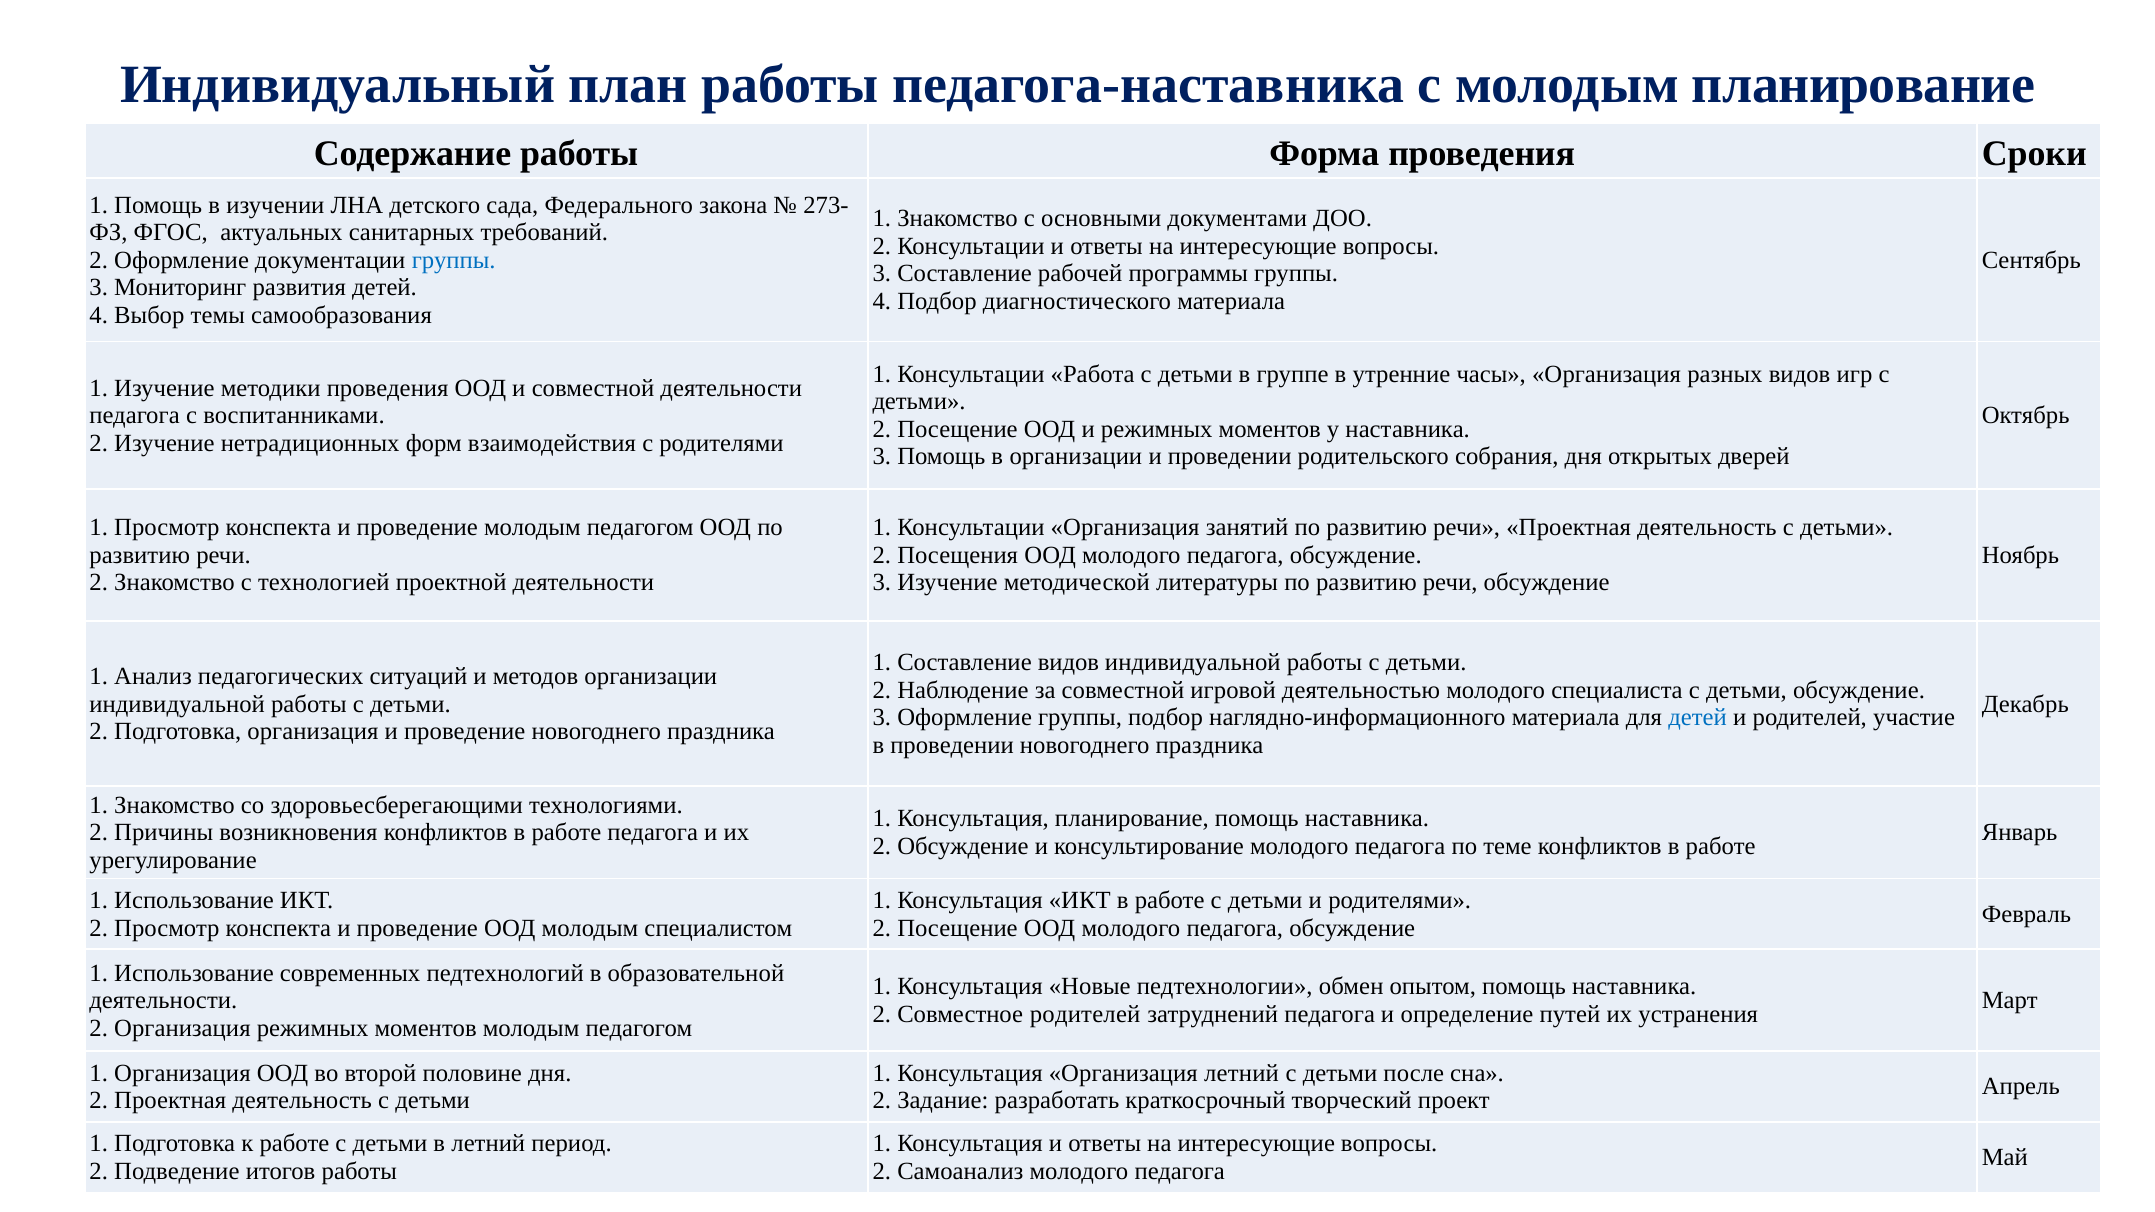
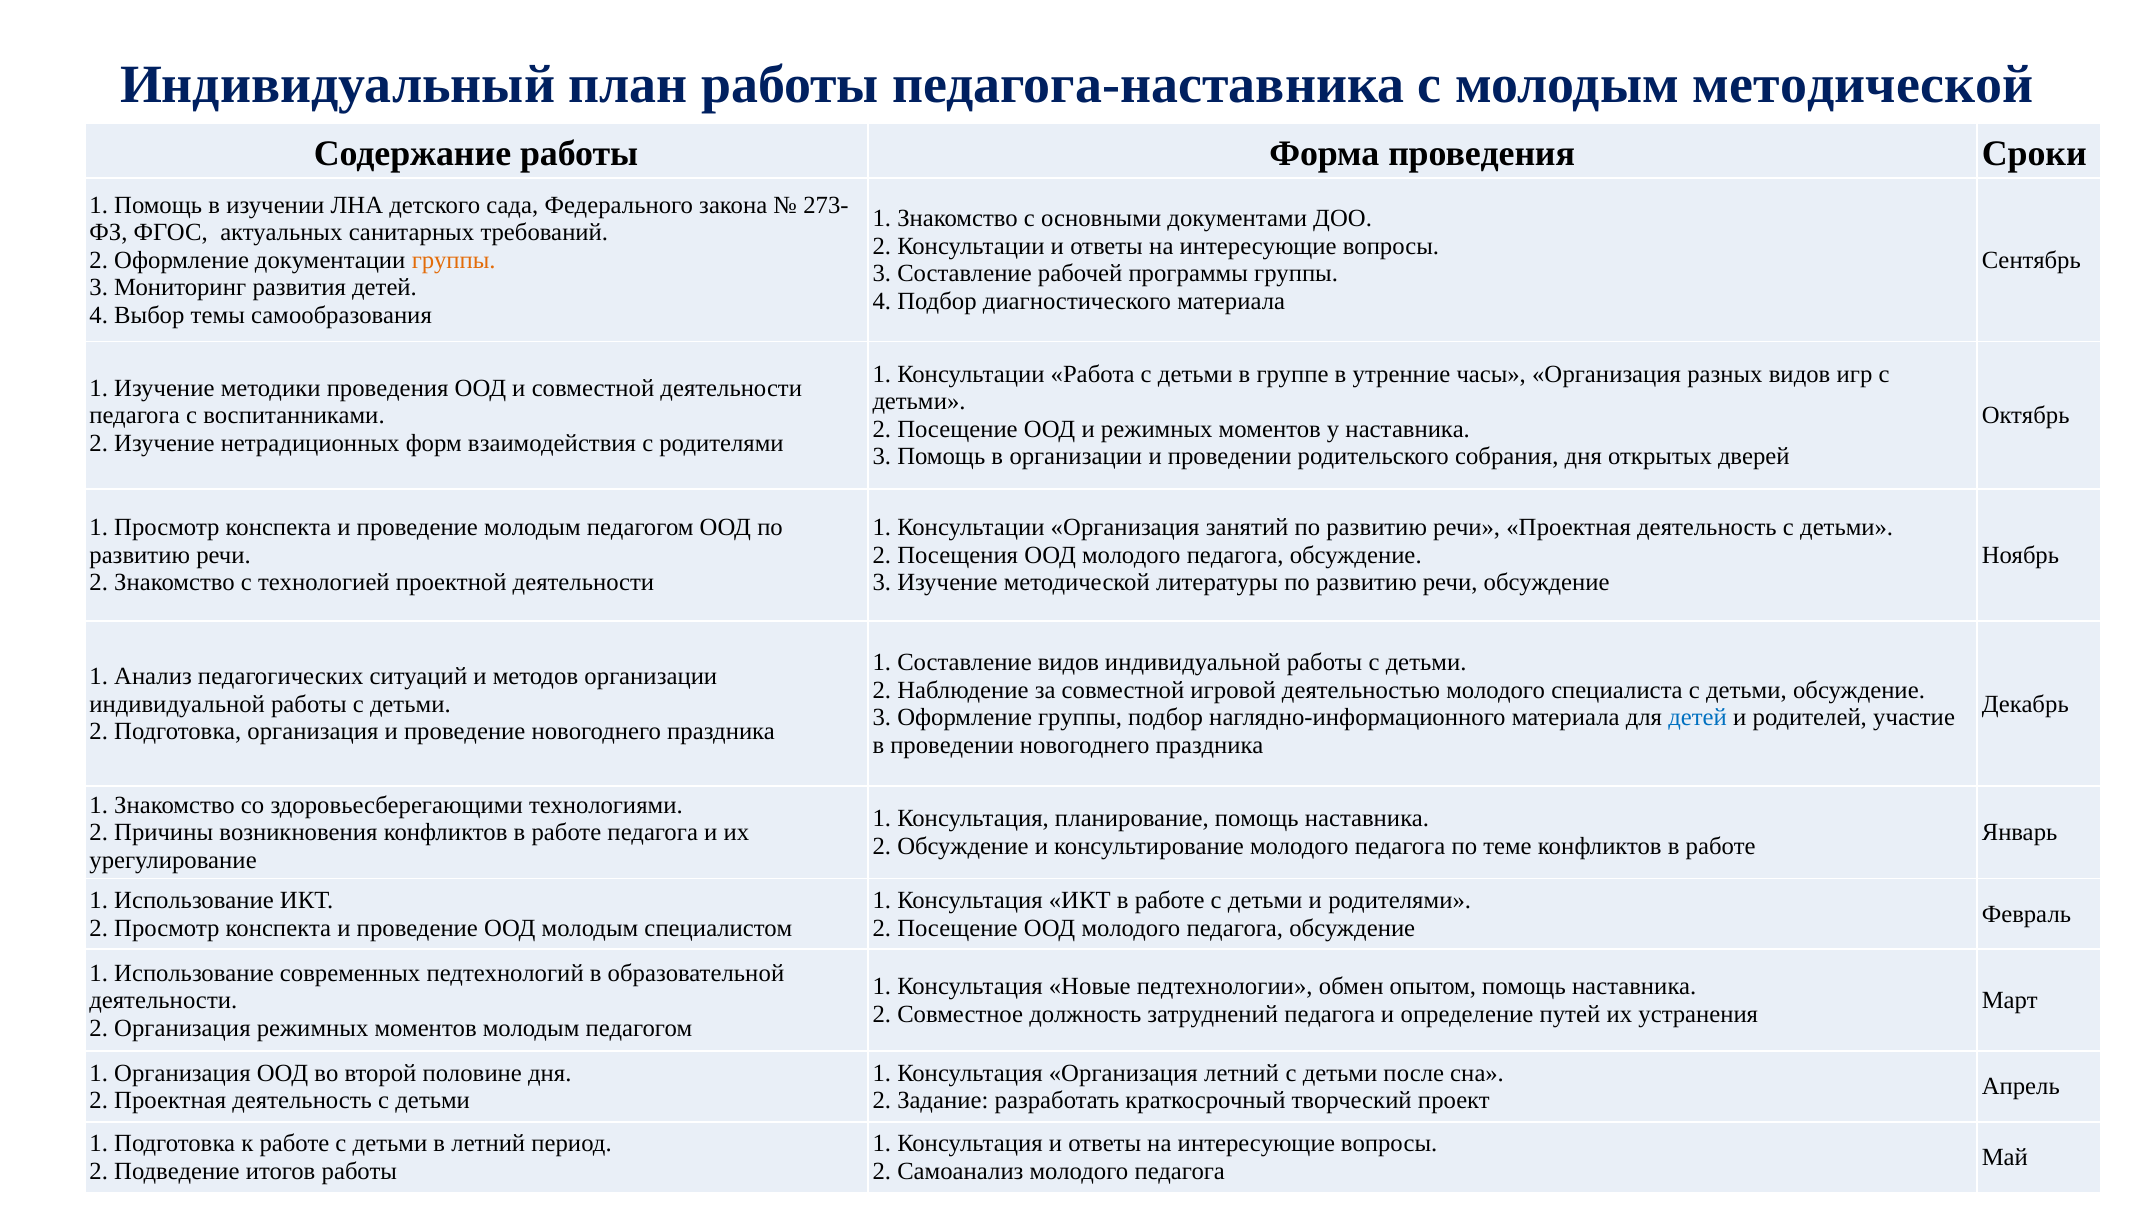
молодым планирование: планирование -> методической (1863, 85)
группы colour: blue -> orange (454, 260)
Совместное родителей: родителей -> должность (1085, 1014)
